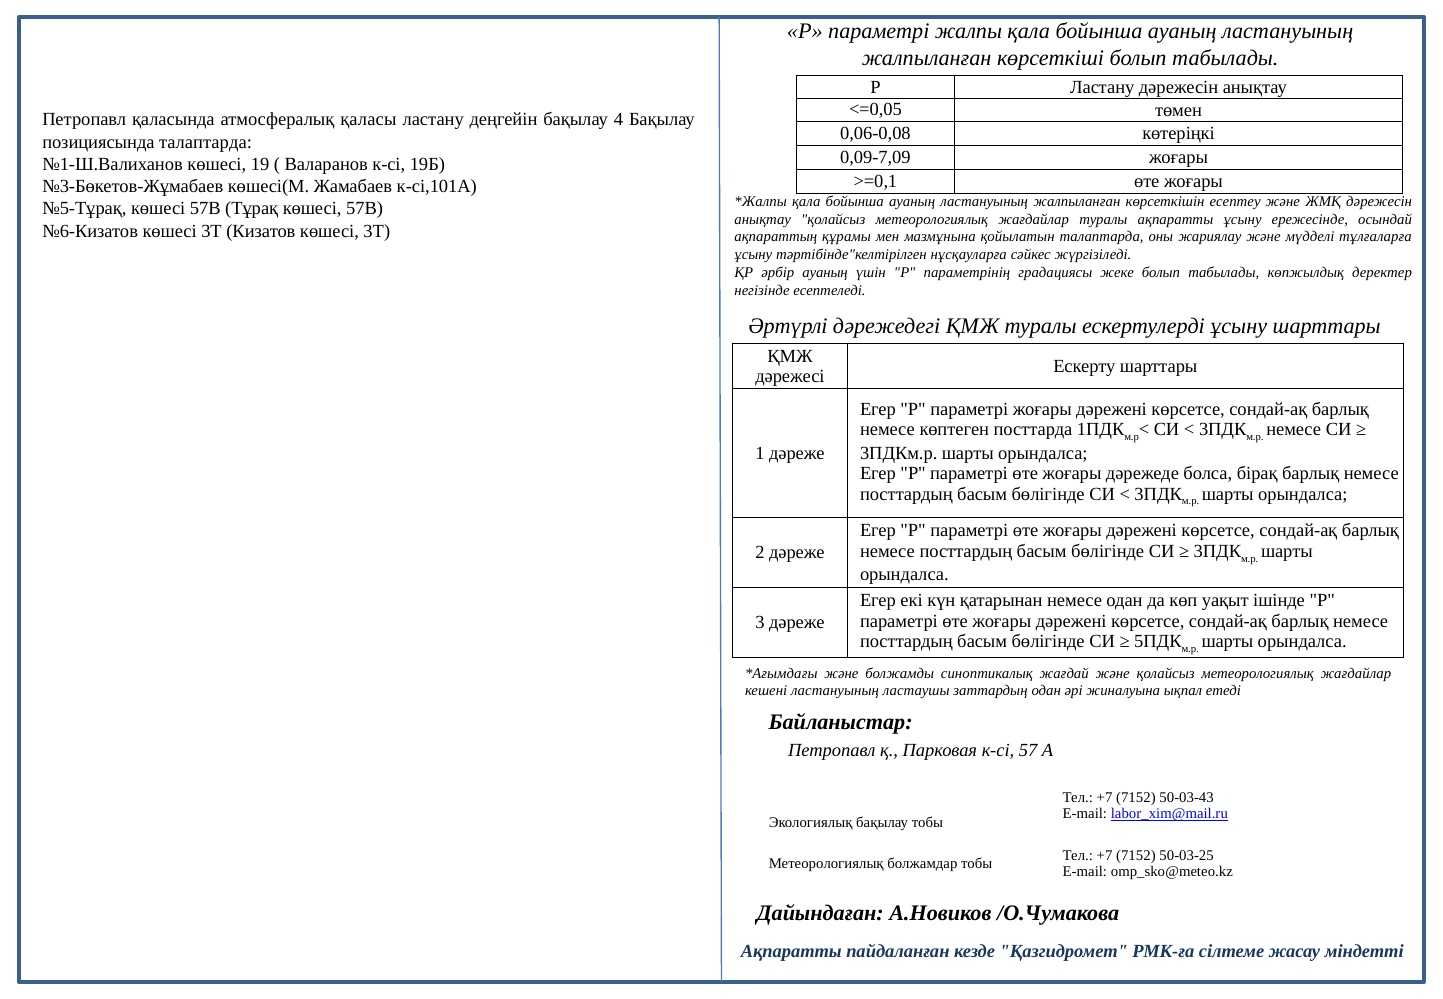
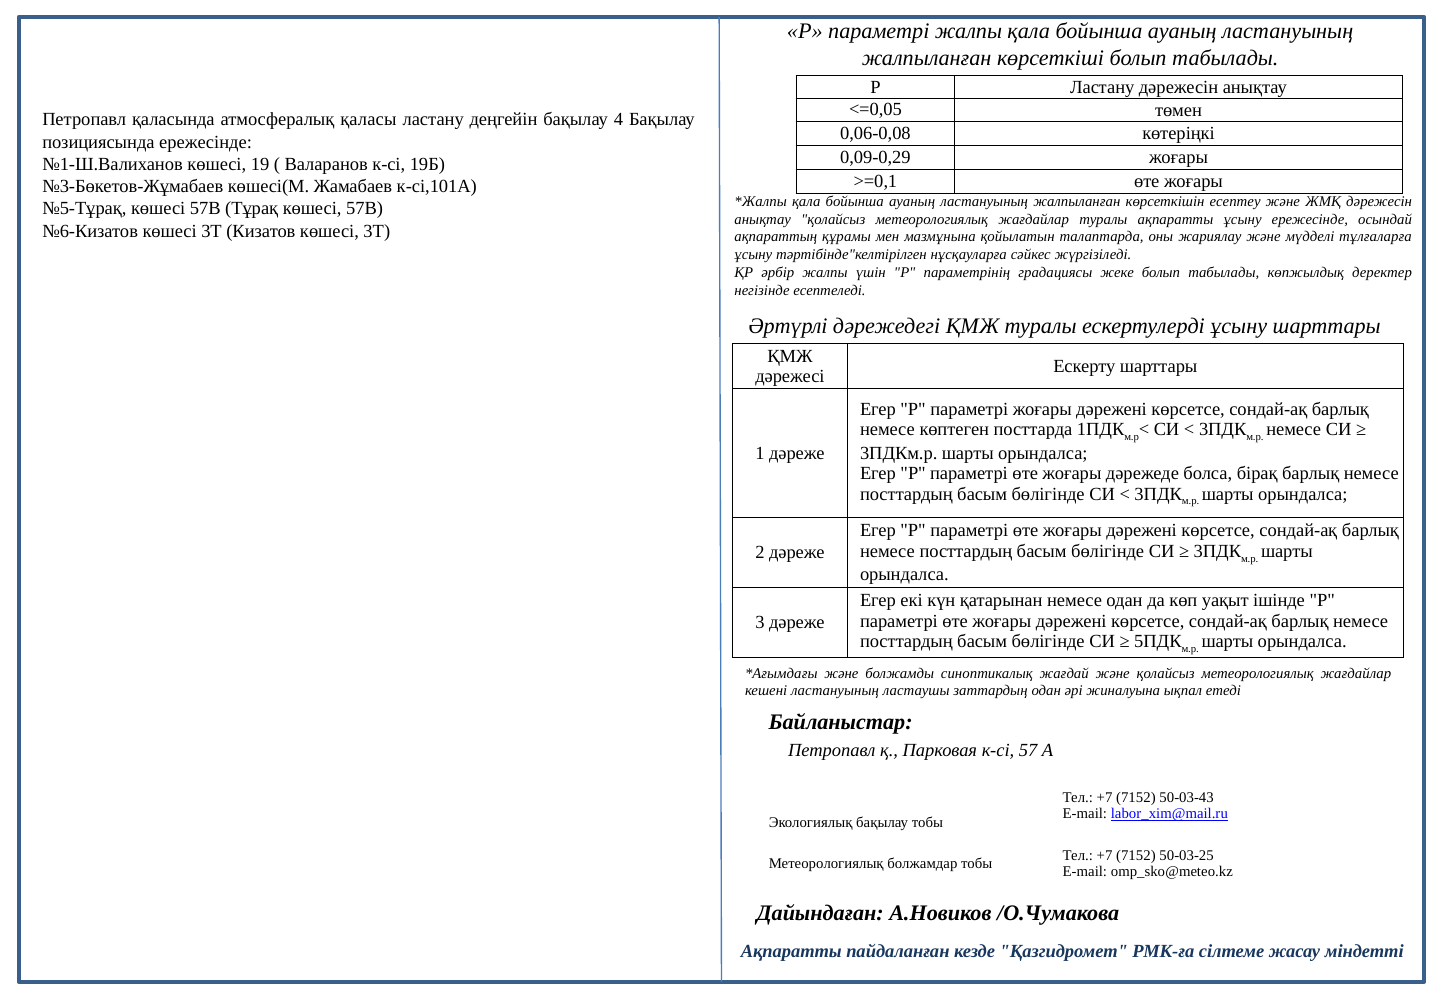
позициясында талаптарда: талаптарда -> ережесінде (206, 142)
0,09-7,09: 0,09-7,09 -> 0,09-0,29 (875, 157)
әрбір ауаның: ауаның -> жалпы (825, 272)
